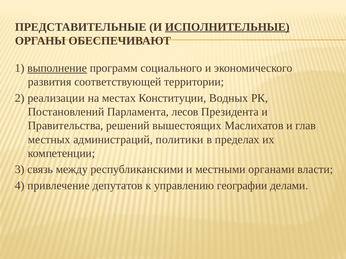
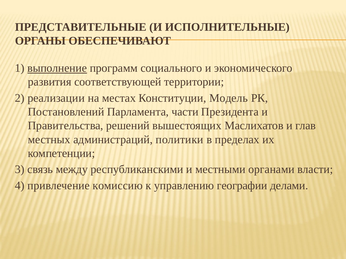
ИСПОЛНИТЕЛЬНЫЕ underline: present -> none (227, 27)
Водных: Водных -> Модель (229, 98)
лесов: лесов -> части (185, 112)
депутатов: депутатов -> комиссию (118, 186)
